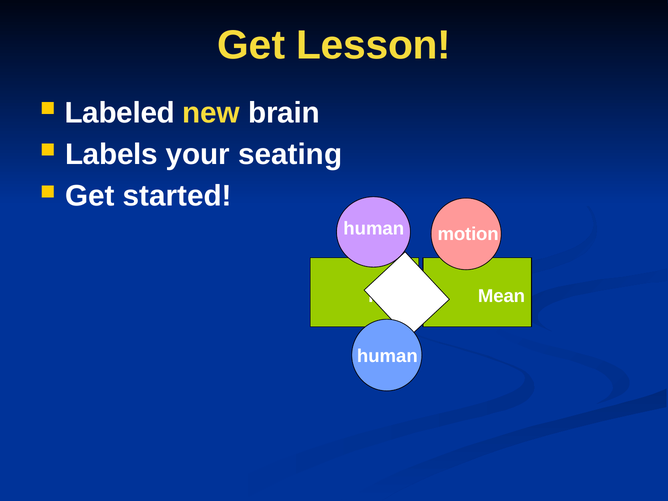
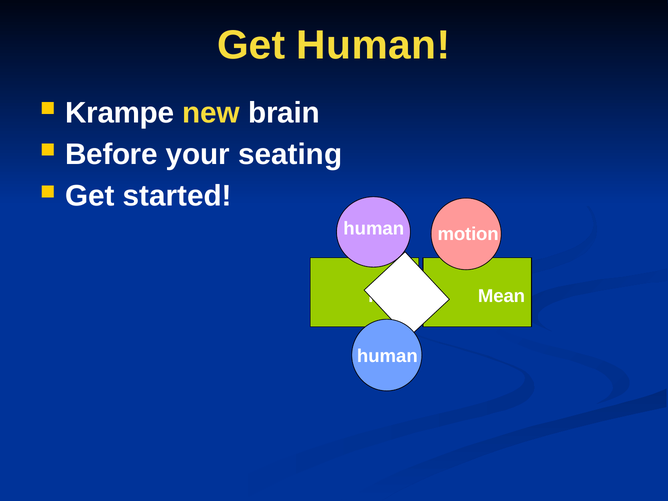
Get Lesson: Lesson -> Human (373, 45)
Labeled: Labeled -> Krampe (120, 113)
Labels: Labels -> Before (111, 155)
